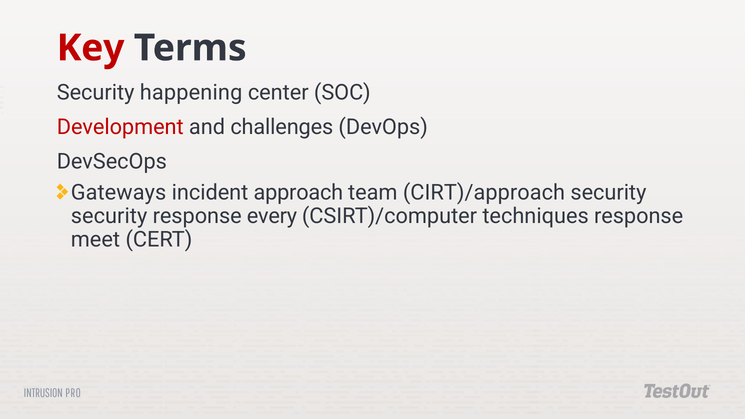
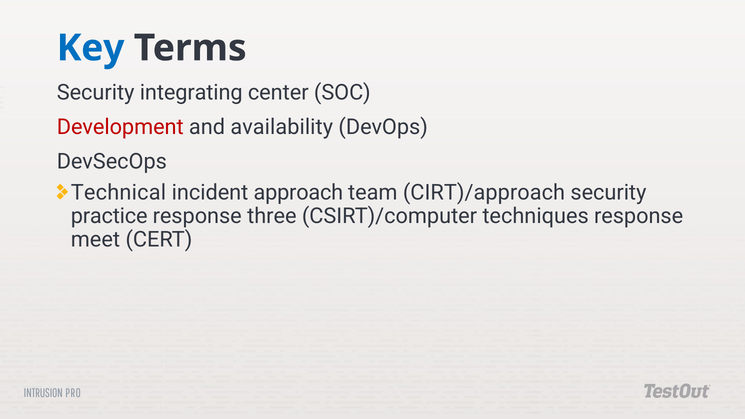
Key colour: red -> blue (91, 48)
happening: happening -> integrating (191, 93)
challenges: challenges -> availability (282, 127)
Gateways: Gateways -> Technical (118, 193)
security: security -> practice (109, 216)
every: every -> three (272, 216)
